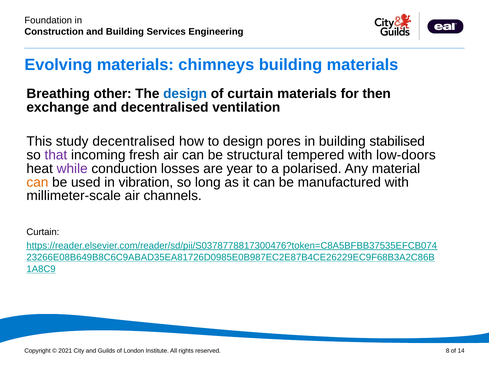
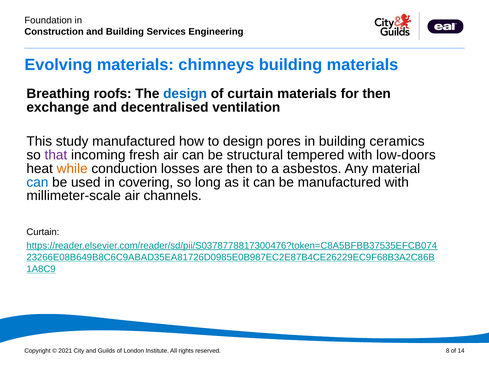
other: other -> roofs (113, 94)
study decentralised: decentralised -> manufactured (134, 141)
stabilised: stabilised -> ceramics (397, 141)
while colour: purple -> orange (72, 168)
are year: year -> then (240, 168)
polarised: polarised -> asbestos (312, 168)
can colour: orange -> blue (37, 182)
vibration: vibration -> covering (146, 182)
